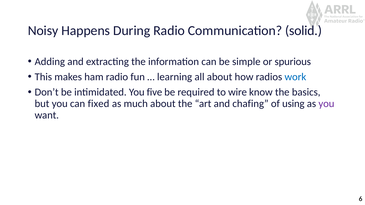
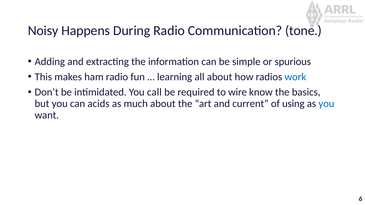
solid: solid -> tone (304, 31)
five: five -> call (154, 92)
fixed: fixed -> acids (99, 104)
chafing: chafing -> current (250, 104)
you colour: purple -> blue (326, 104)
